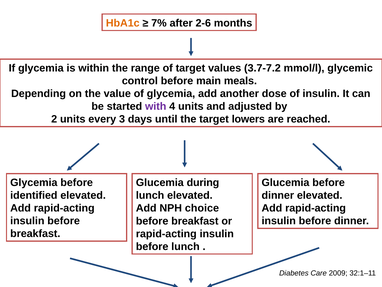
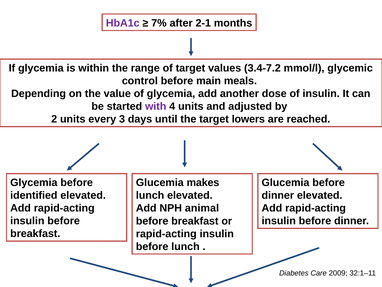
HbA1c colour: orange -> purple (123, 23)
2-6: 2-6 -> 2-1 (203, 23)
3.7-7.2: 3.7-7.2 -> 3.4-7.2 (262, 68)
during: during -> makes (203, 182)
choice: choice -> animal (202, 208)
